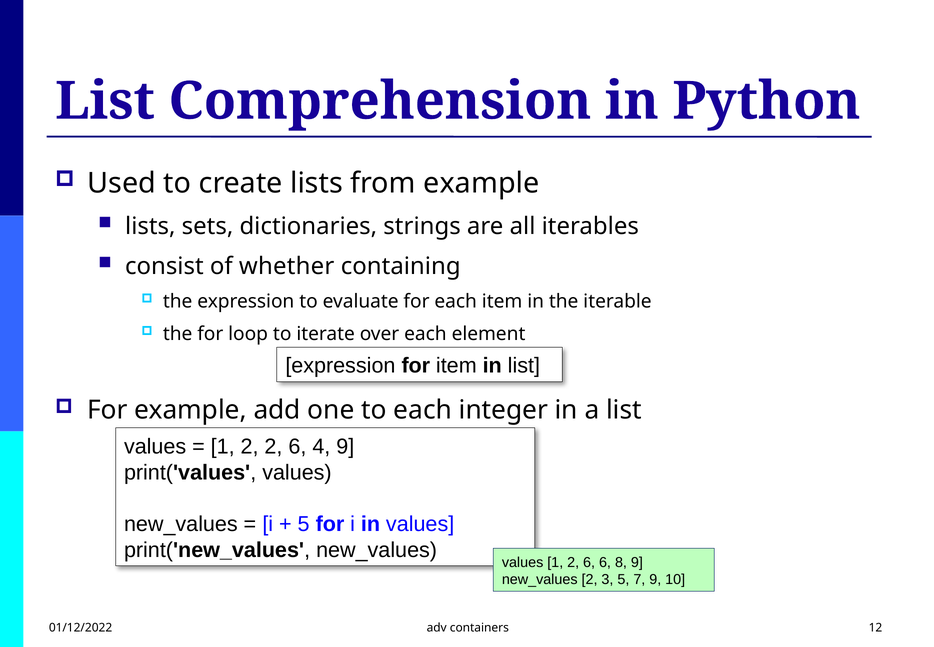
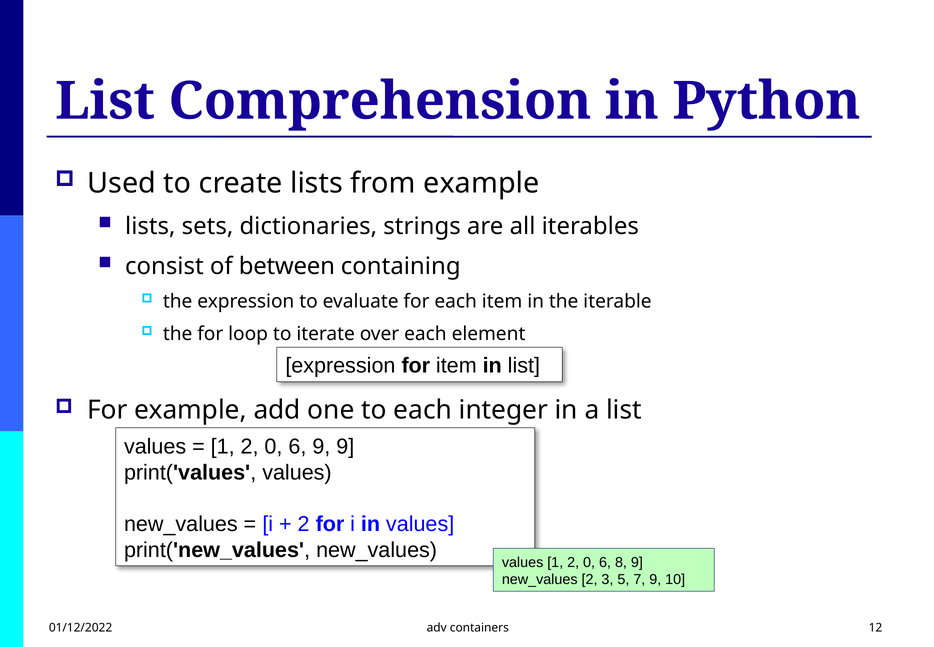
whether: whether -> between (287, 266)
2: 2 -> 0 (273, 446)
6 4: 4 -> 9 (321, 446)
5: 5 -> 2 (304, 524)
values 1 2 6: 6 -> 0 (589, 562)
